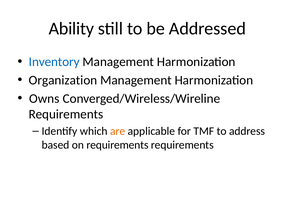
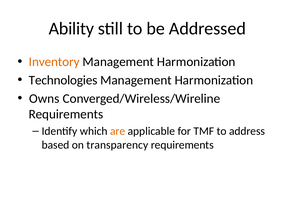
Inventory colour: blue -> orange (54, 62)
Organization: Organization -> Technologies (63, 80)
on requirements: requirements -> transparency (117, 145)
